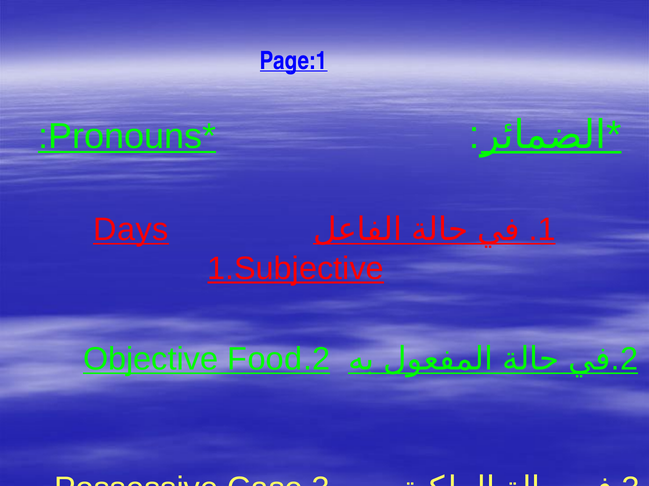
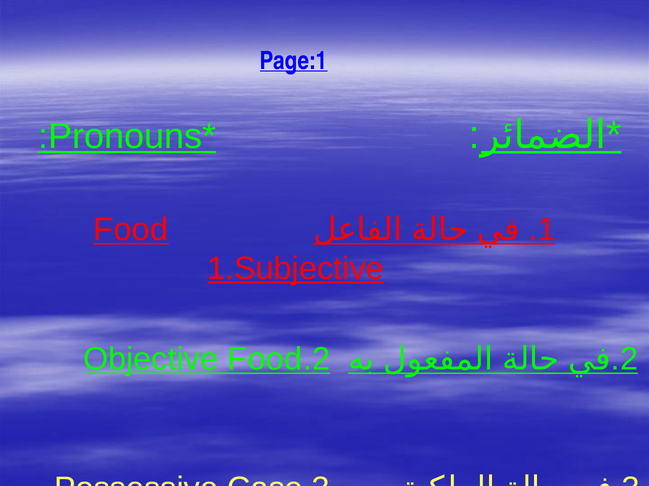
Days: Days -> Food (131, 230)
